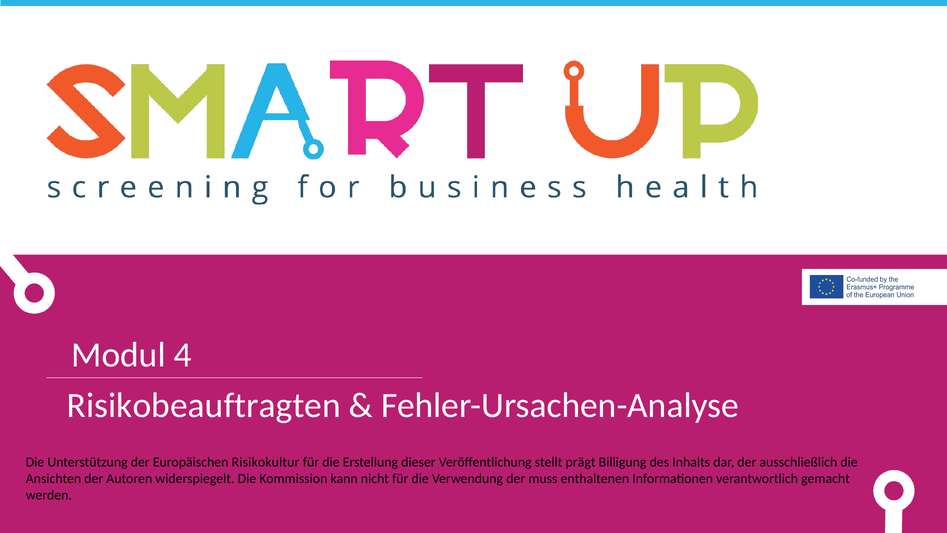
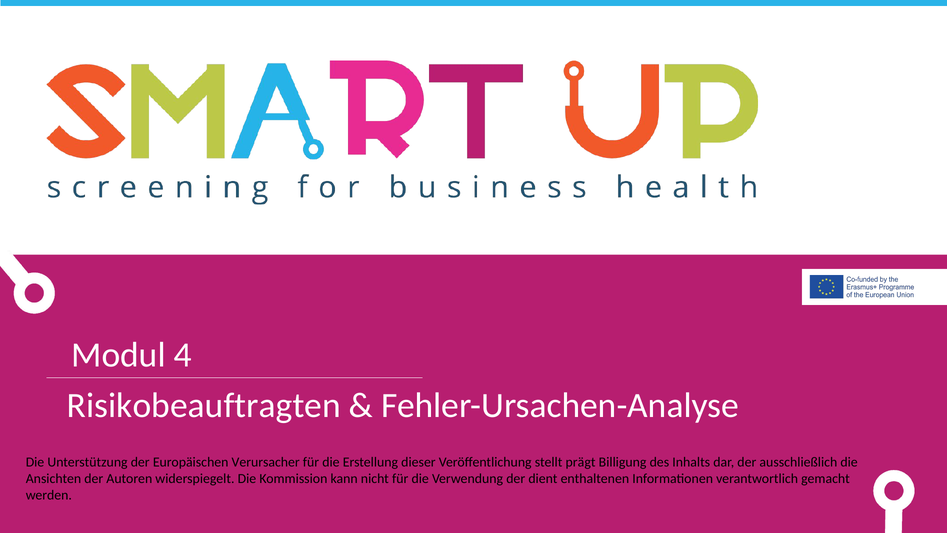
Risikokultur: Risikokultur -> Verursacher (266, 462)
muss: muss -> dient (543, 478)
